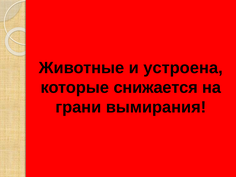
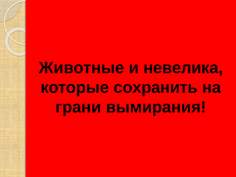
устроена: устроена -> невелика (183, 68)
снижается: снижается -> сохранить (156, 88)
